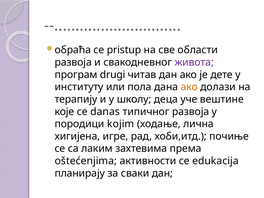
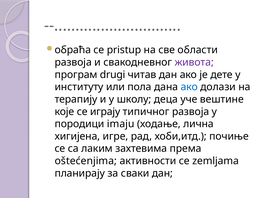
ако colour: orange -> blue (189, 87)
danas: danas -> играју (105, 112)
kojim: kojim -> imaju (121, 124)
edukacija: edukacija -> zemljama (216, 161)
